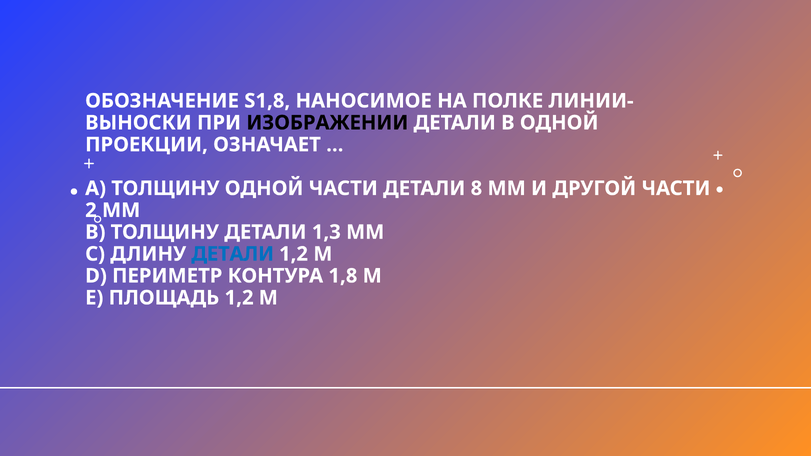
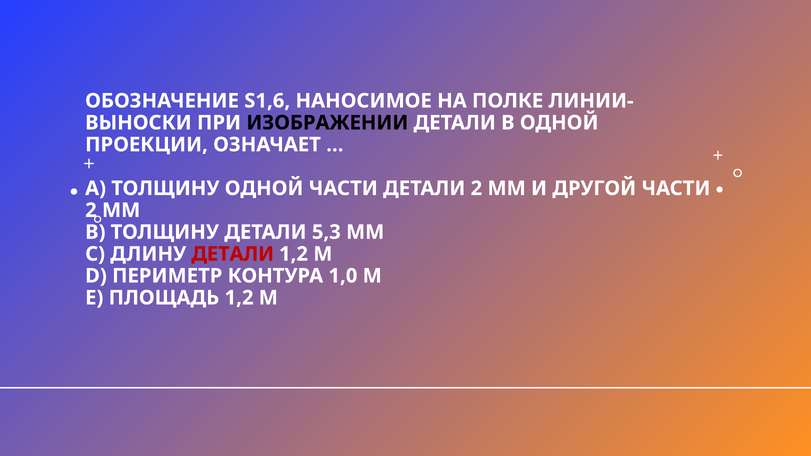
S1,8: S1,8 -> S1,6 (267, 101)
ДЕТАЛИ 8: 8 -> 2 (476, 188)
1,3: 1,3 -> 5,3 (326, 232)
ДЕТАЛИ colour: blue -> red (233, 254)
1,8: 1,8 -> 1,0 (343, 276)
